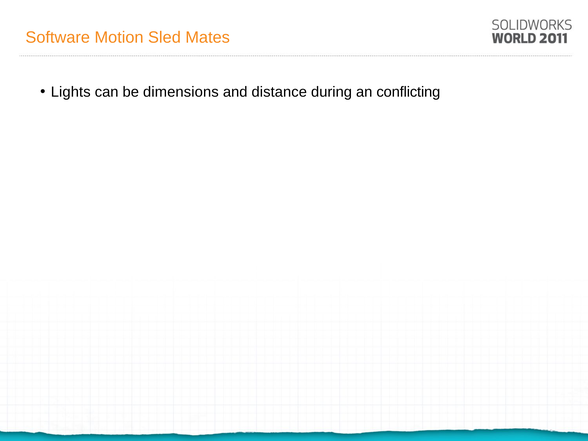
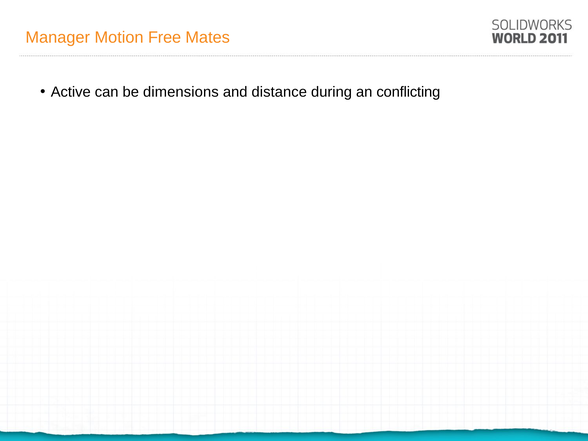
Software: Software -> Manager (58, 37)
Sled: Sled -> Free (165, 37)
Lights: Lights -> Active (71, 92)
